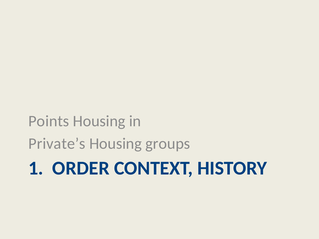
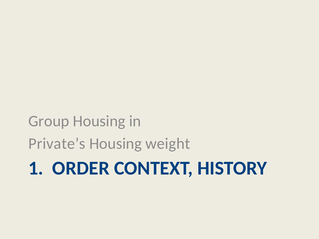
Points: Points -> Group (49, 121)
groups: groups -> weight (168, 144)
